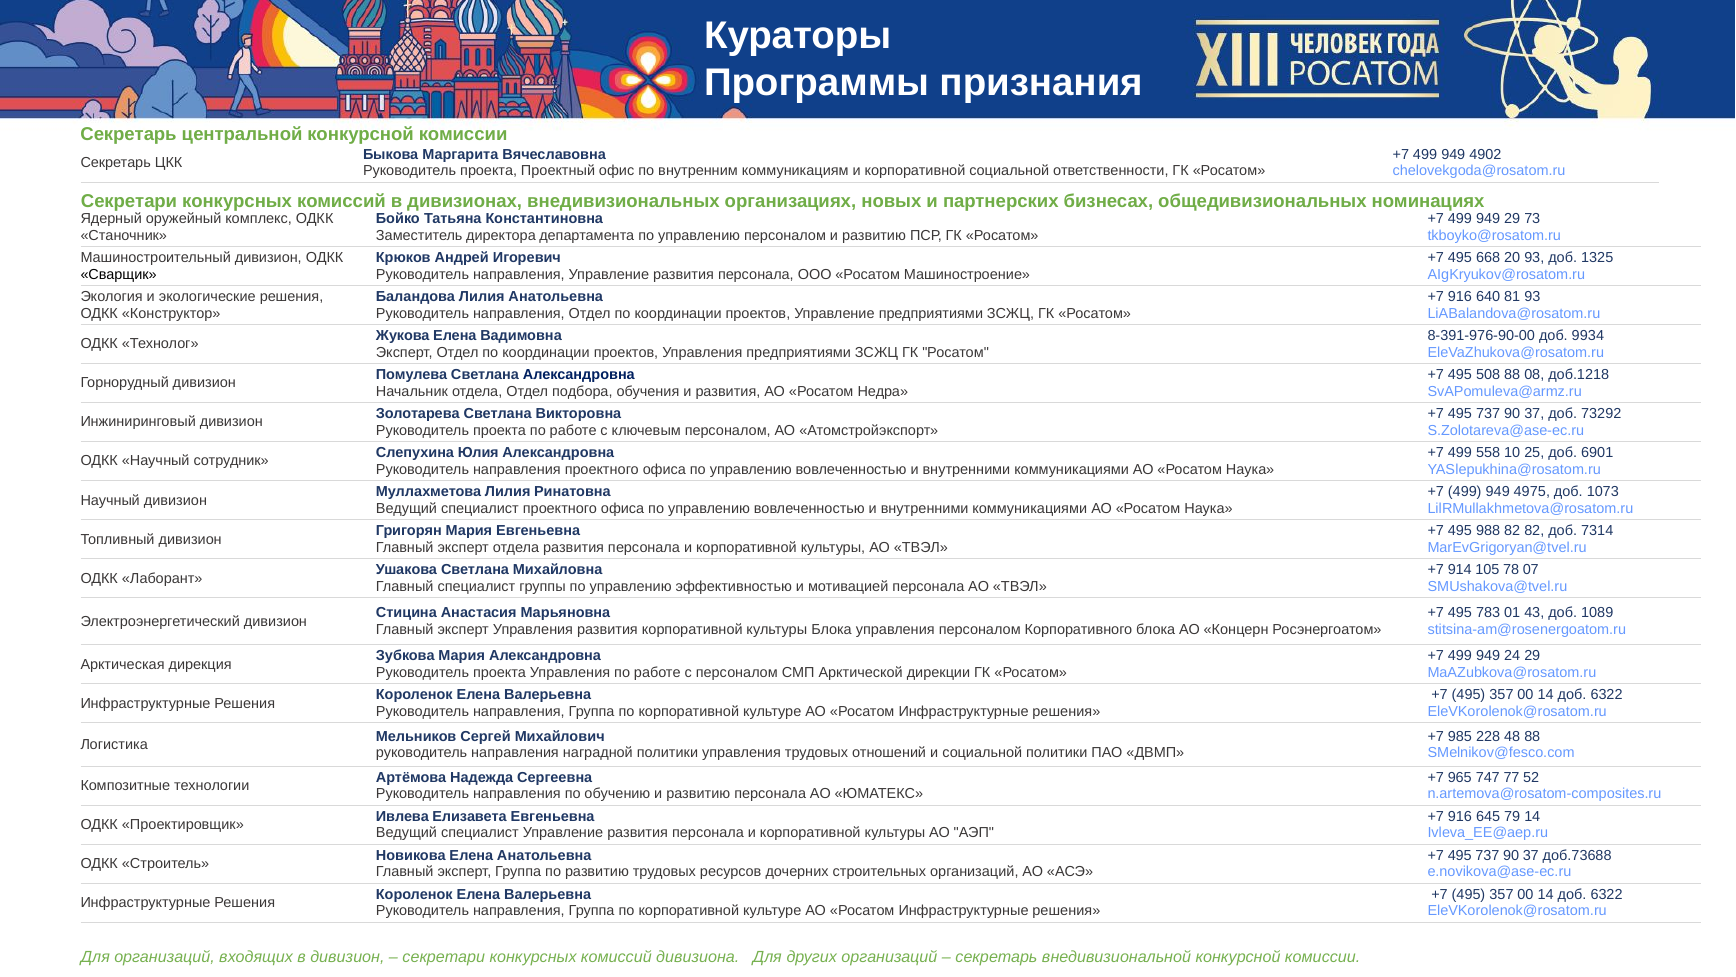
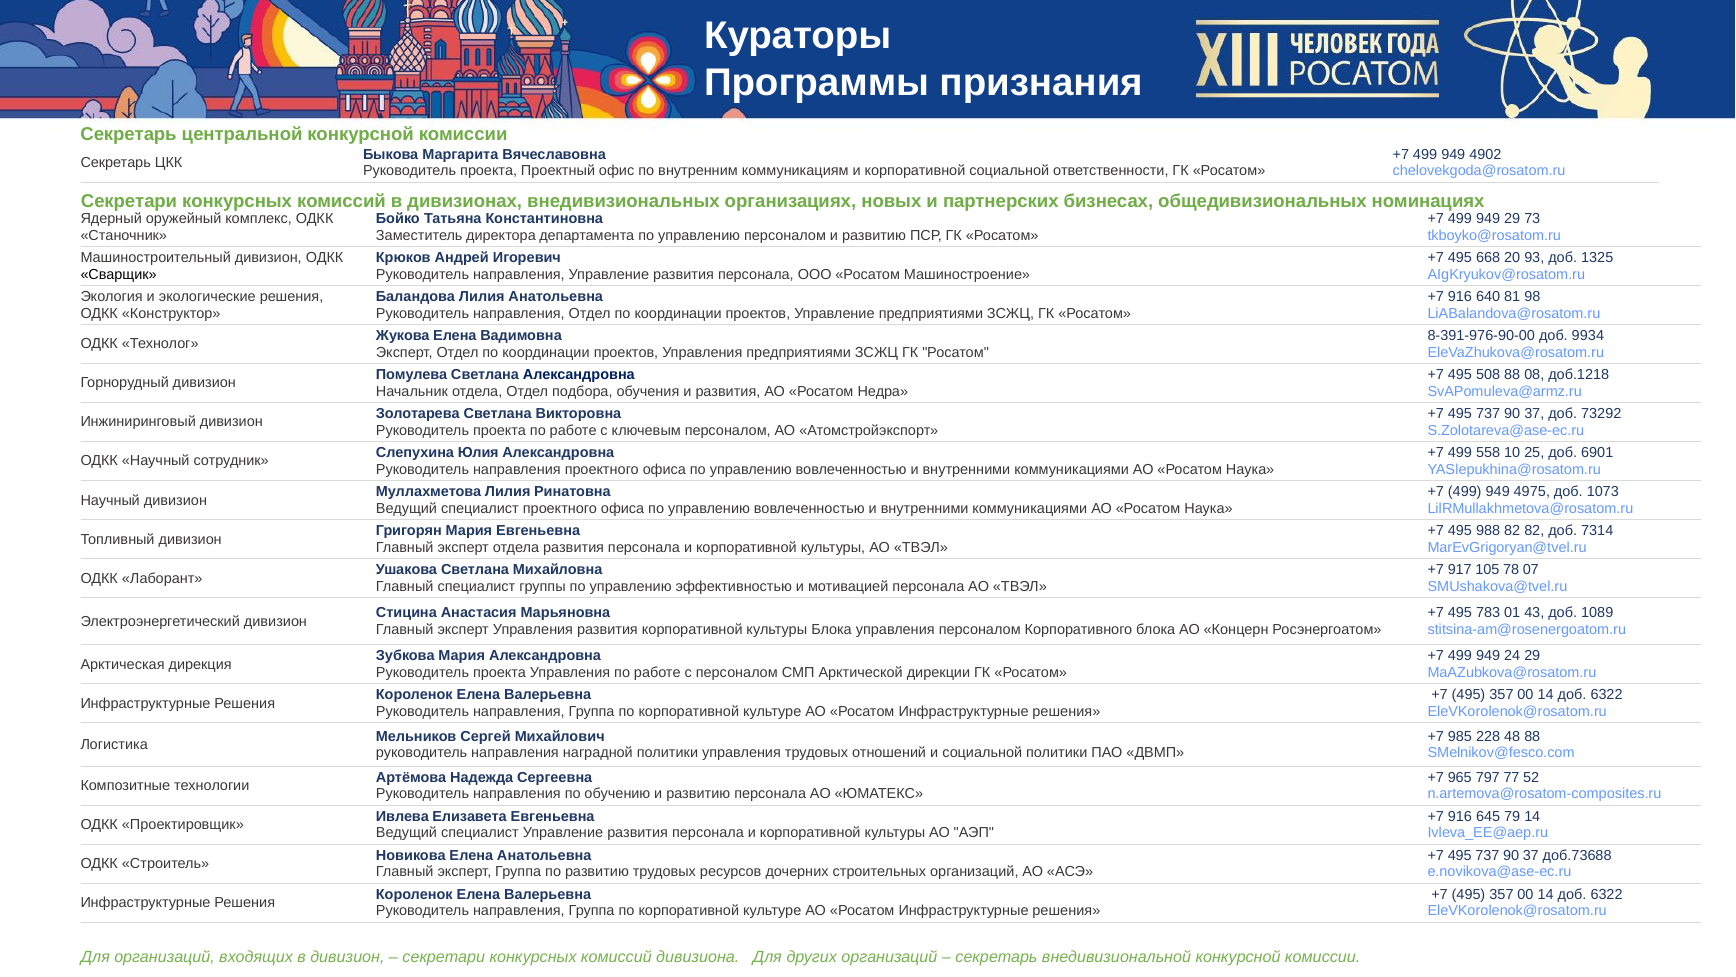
81 93: 93 -> 98 (1532, 297)
914: 914 -> 917 (1460, 570)
747: 747 -> 797 (1488, 777)
